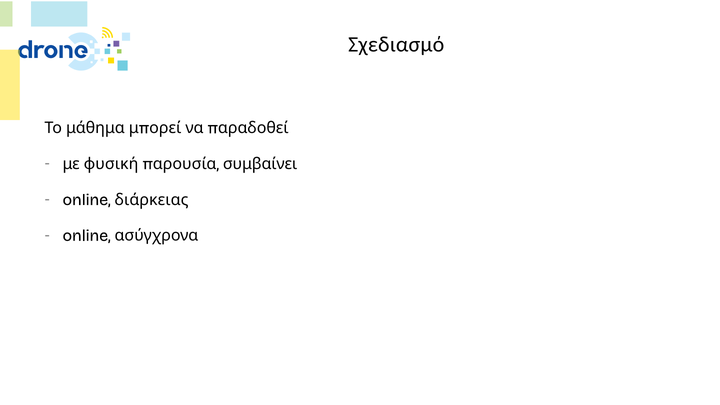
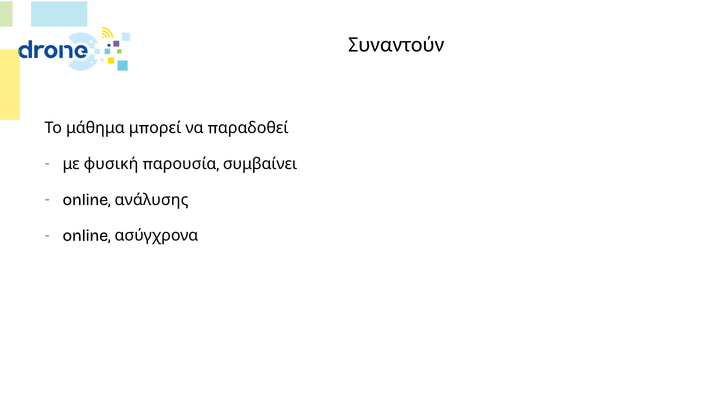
Σχεδιασμό: Σχεδιασμό -> Συναντούν (396, 44)
διάρκειας: διάρκειας -> ανάλυσης (152, 200)
